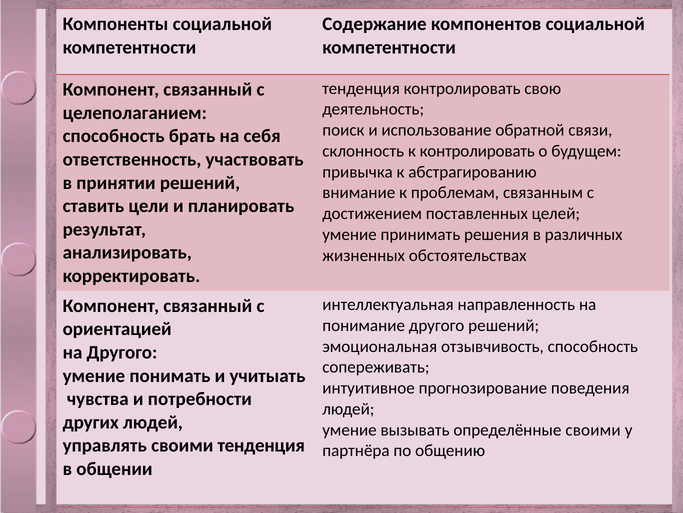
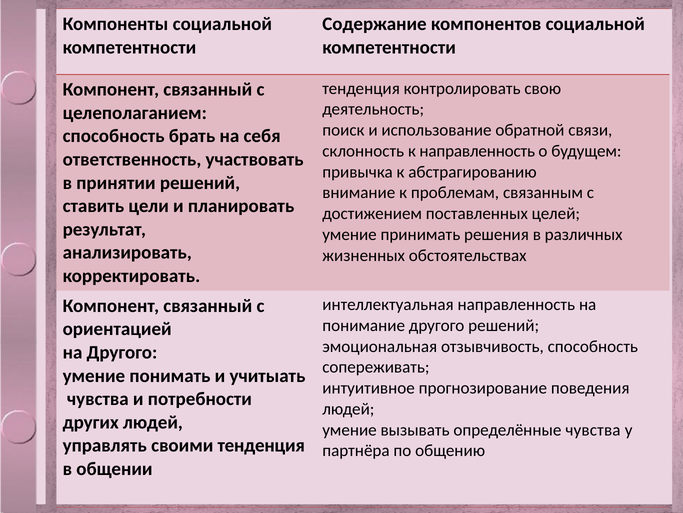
к контролировать: контролировать -> направленность (477, 151)
определённые своими: своими -> чувства (593, 429)
